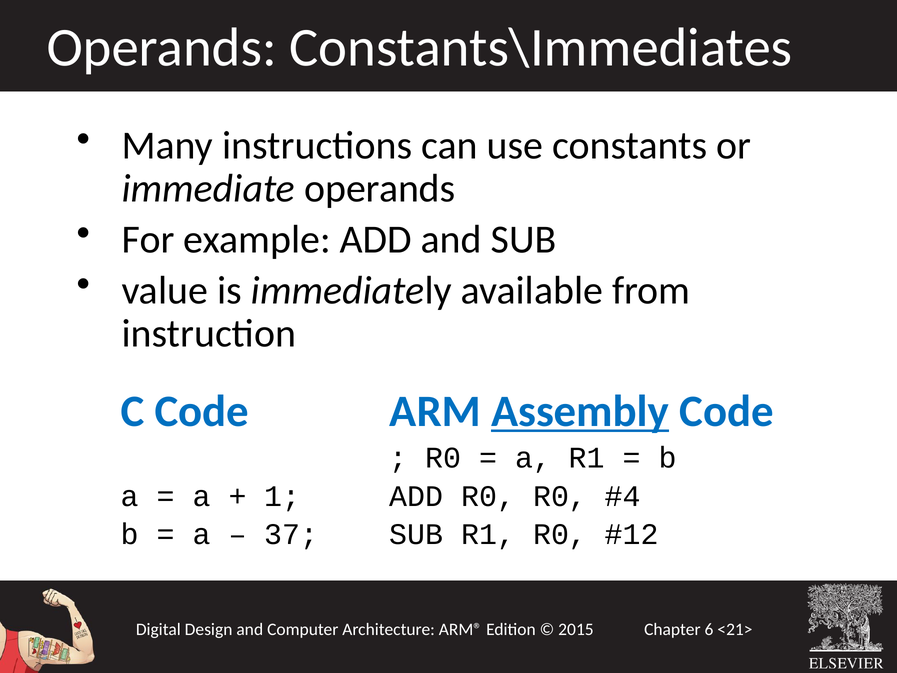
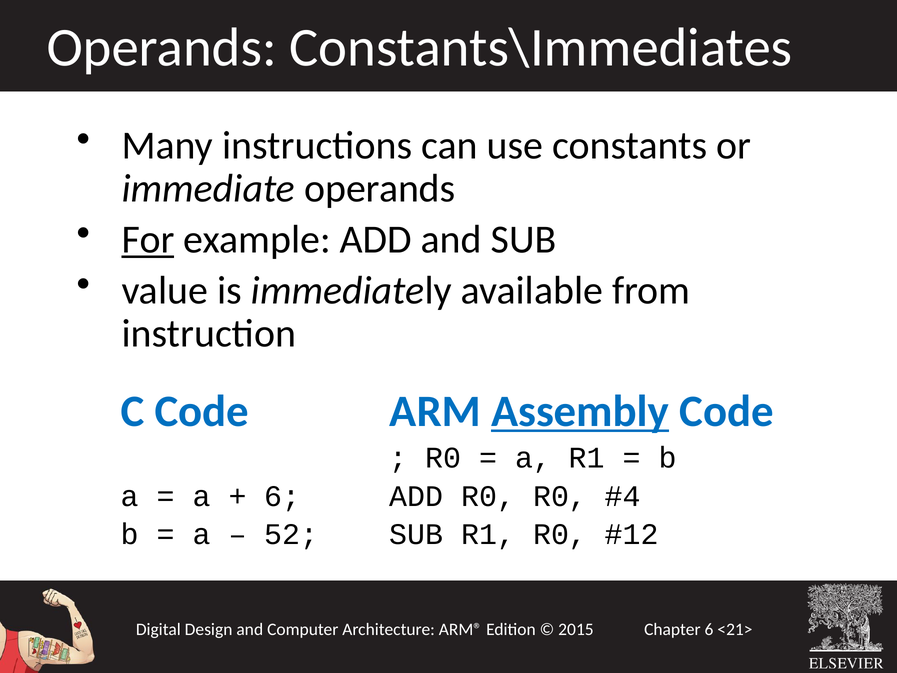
For underline: none -> present (148, 239)
1: 1 -> 6 (282, 496)
37: 37 -> 52 (291, 534)
